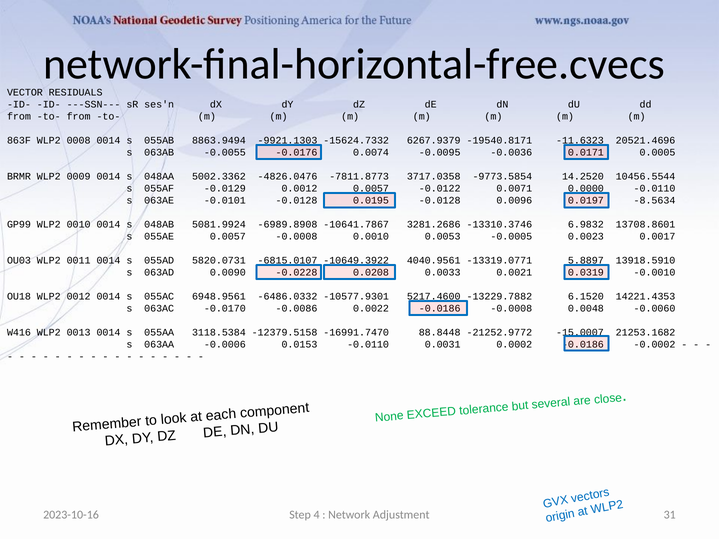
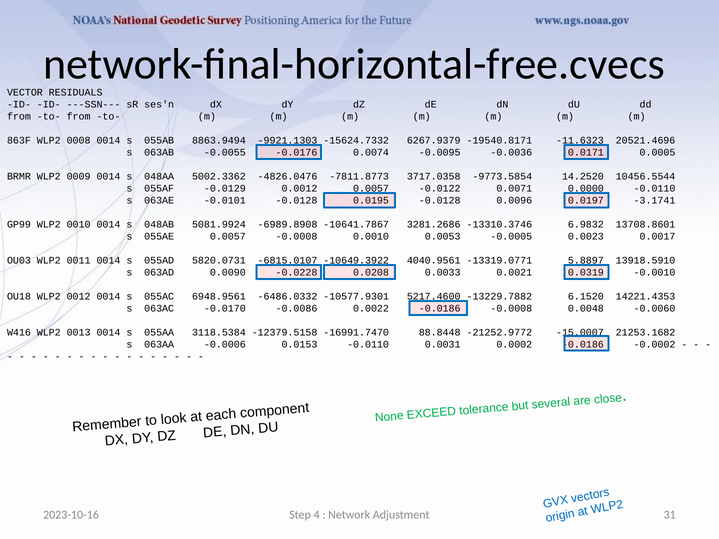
-8.5634: -8.5634 -> -3.1741 (654, 200)
